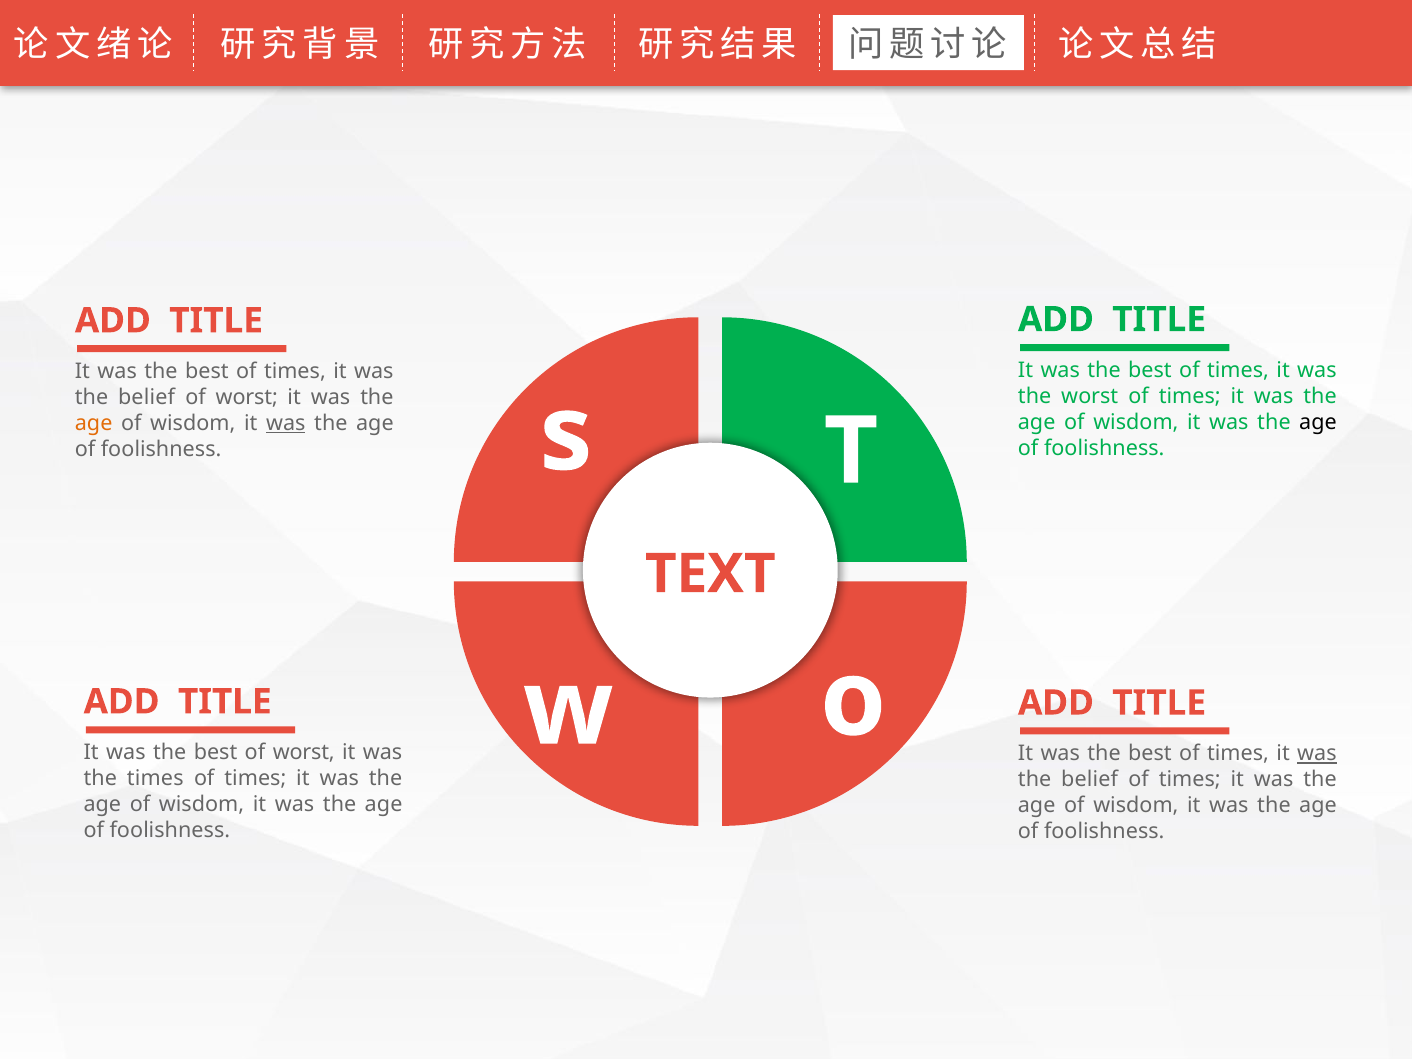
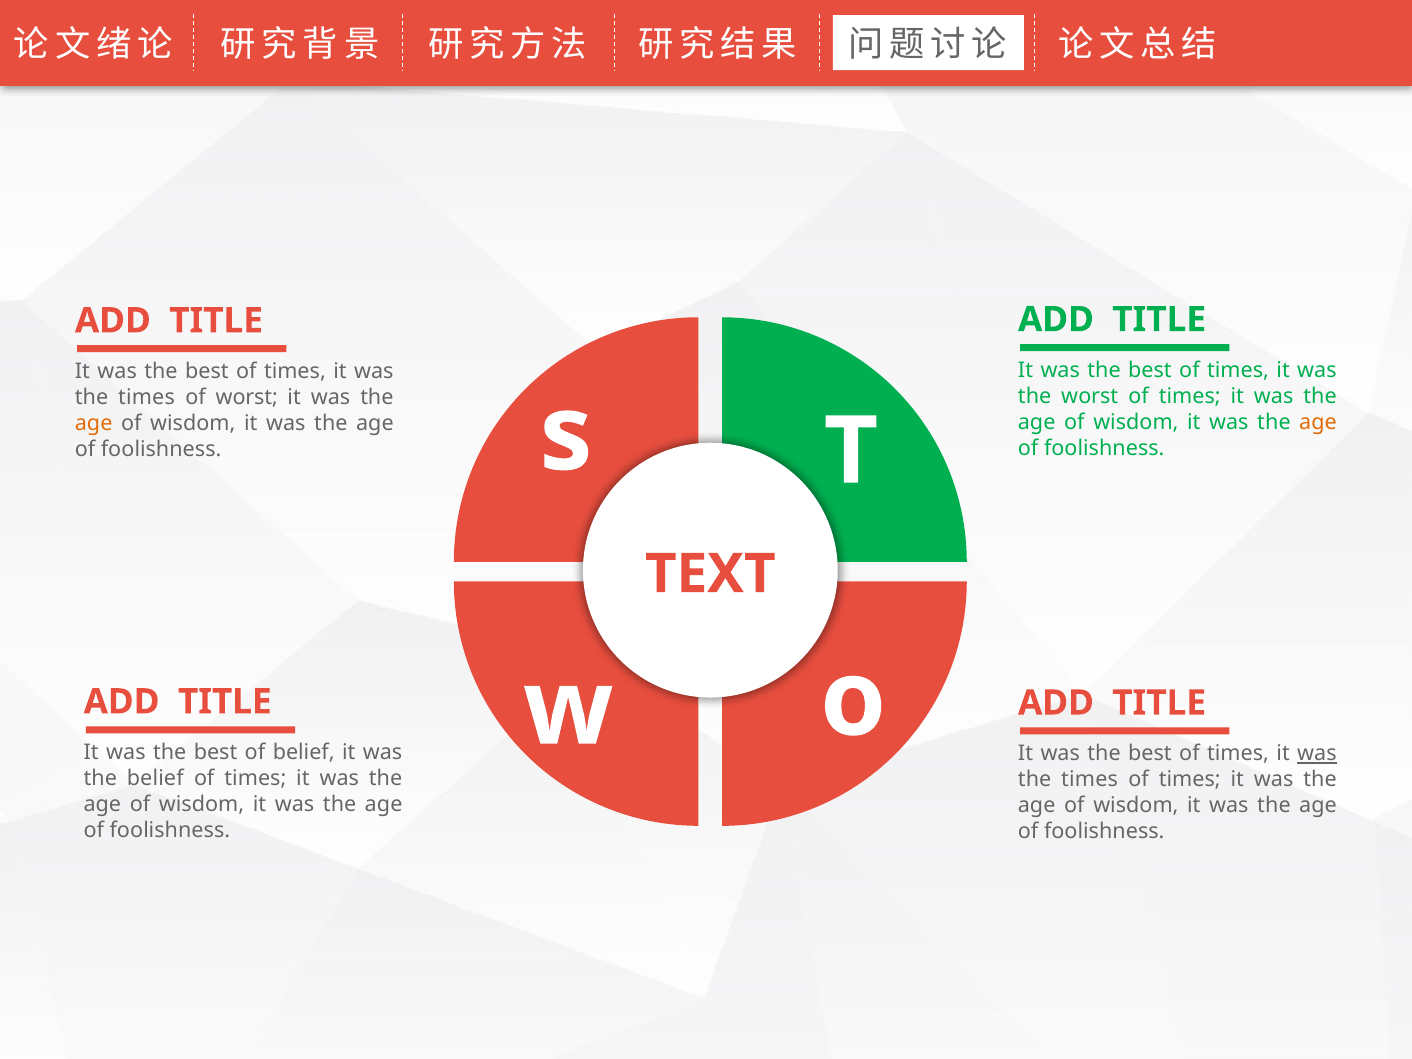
belief: belief -> times (146, 398)
age colour: black -> orange (1318, 422)
was underline: present -> none (286, 423)
best of worst: worst -> belief (304, 753)
the times: times -> belief (155, 779)
belief: belief -> times (1090, 780)
